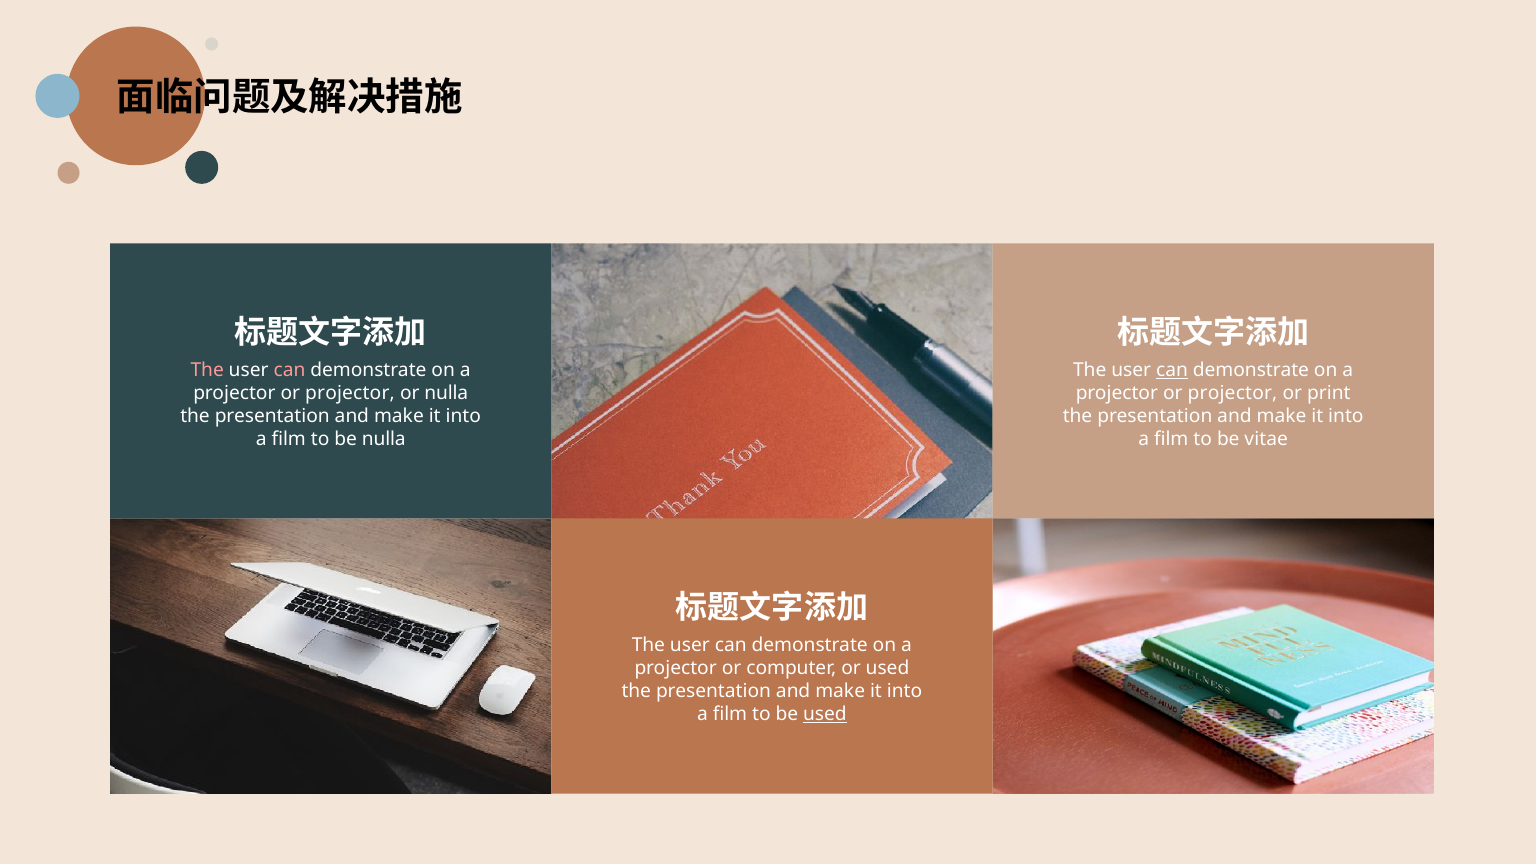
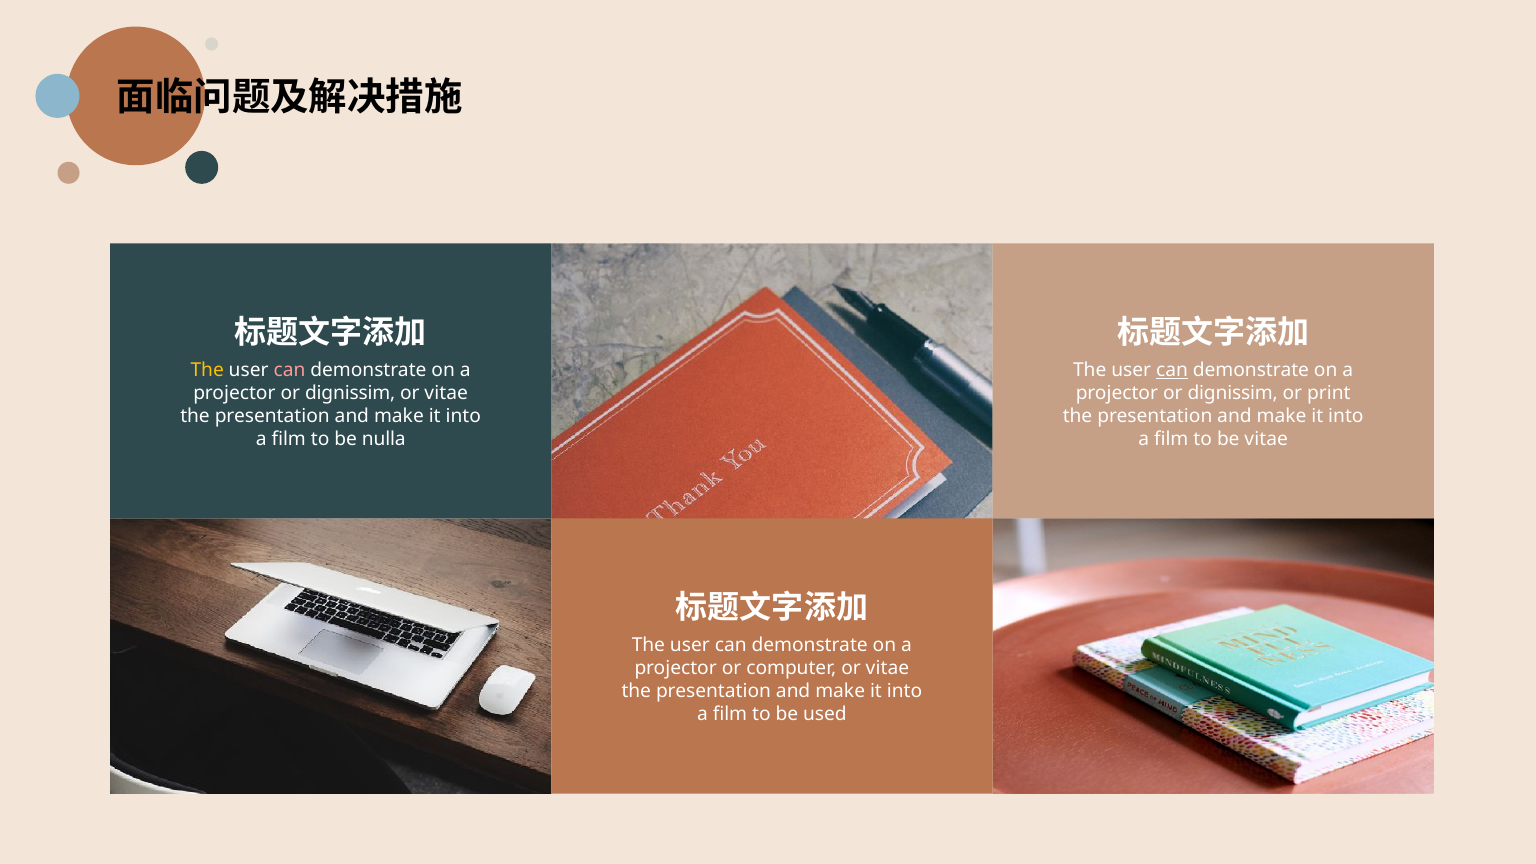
The colour: pink -> yellow (207, 370)
projector: projector -> dignissim (350, 393)
nulla: nulla -> vitae (446, 393)
projector: projector -> dignissim (1233, 393)
computer or used: used -> vitae (887, 668)
used underline: present -> none (825, 714)
